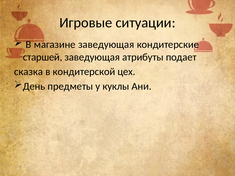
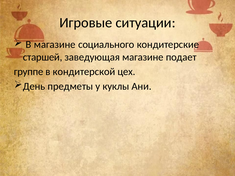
магазине заведующая: заведующая -> социального (106, 45)
заведующая атрибуты: атрибуты -> магазине (143, 57)
сказка: сказка -> группе (29, 72)
